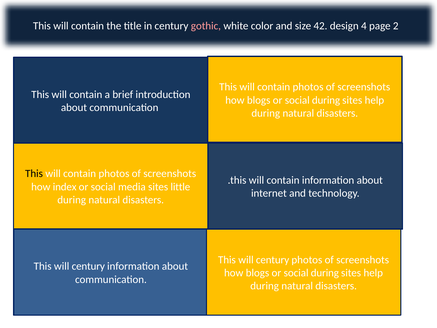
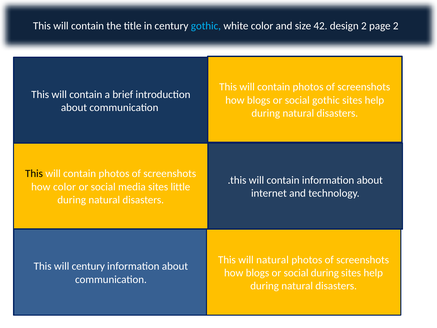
gothic colour: pink -> light blue (206, 26)
design 4: 4 -> 2 (364, 26)
during: during -> gothic (326, 100)
how index: index -> color (65, 187)
century: century -> natural (272, 260)
